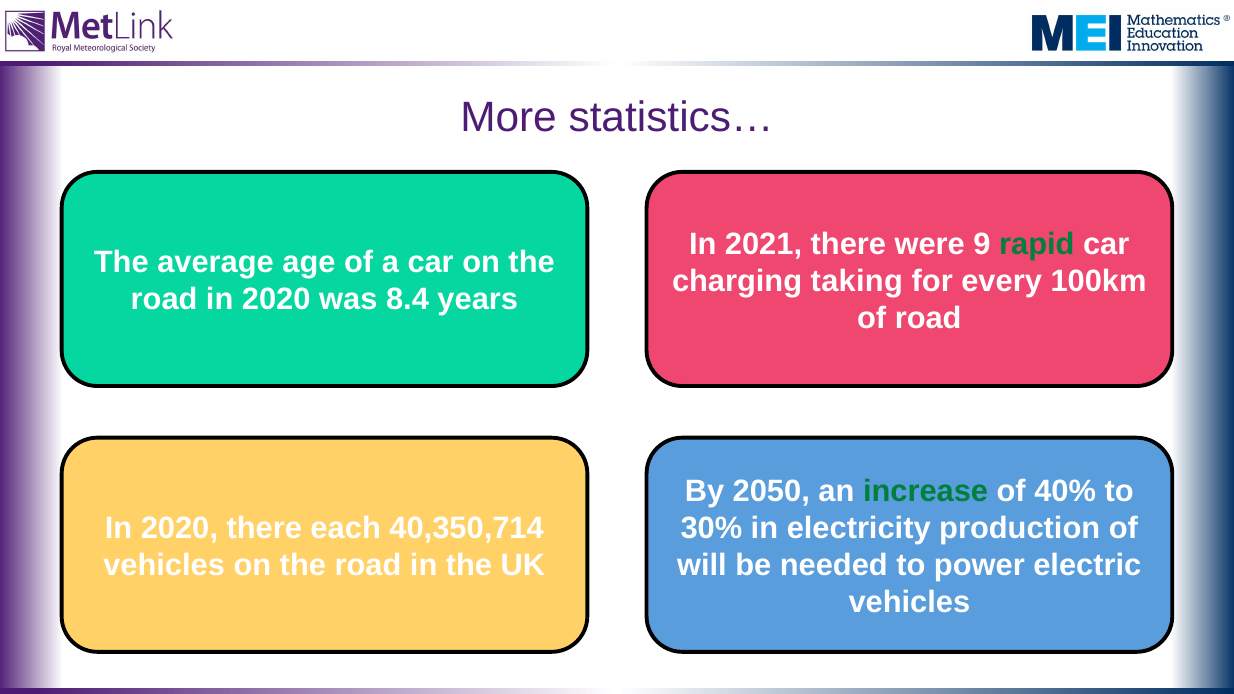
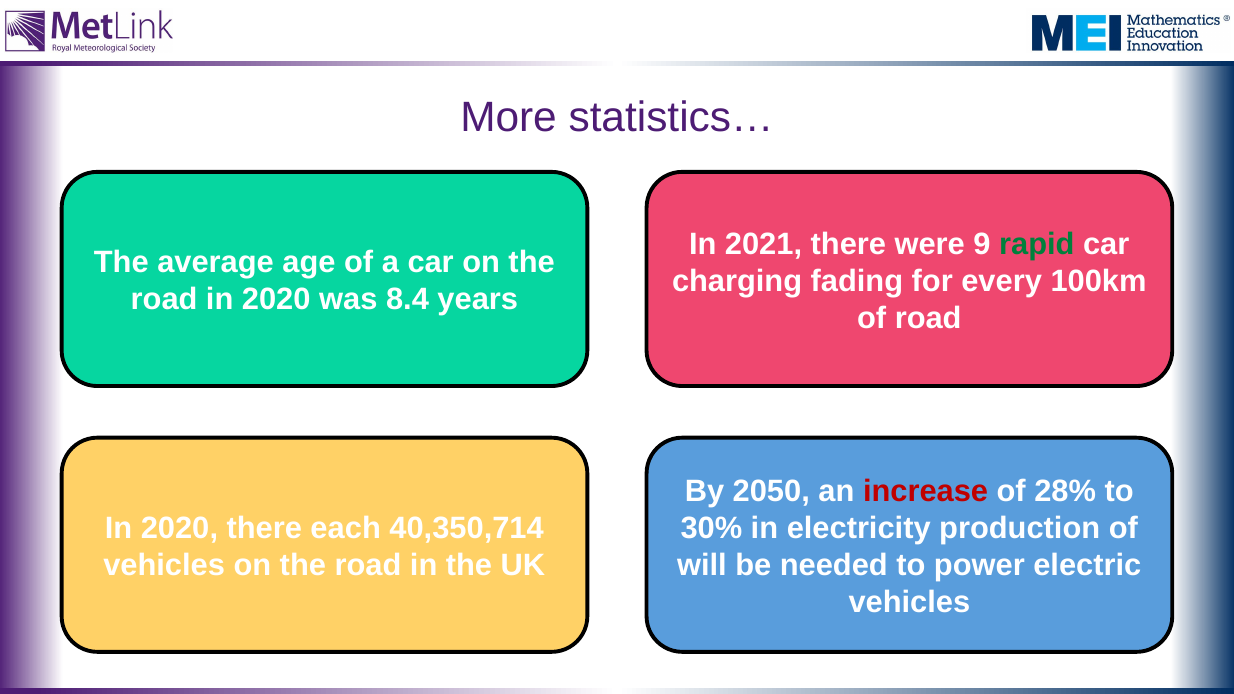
taking: taking -> fading (857, 281)
increase colour: green -> red (926, 491)
40%: 40% -> 28% (1065, 491)
